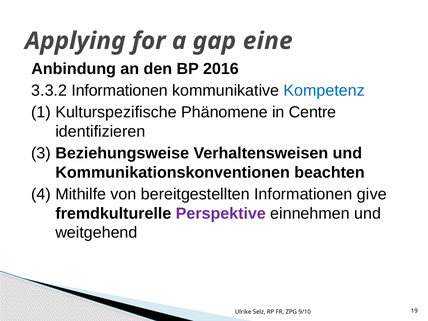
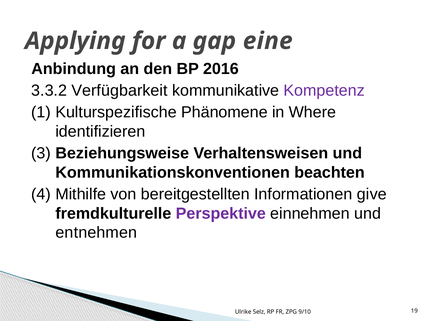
3.3.2 Informationen: Informationen -> Verfügbarkeit (120, 91)
Kompetenz colour: blue -> purple (324, 91)
Centre: Centre -> Where (312, 112)
weitgehend: weitgehend -> entnehmen (96, 233)
